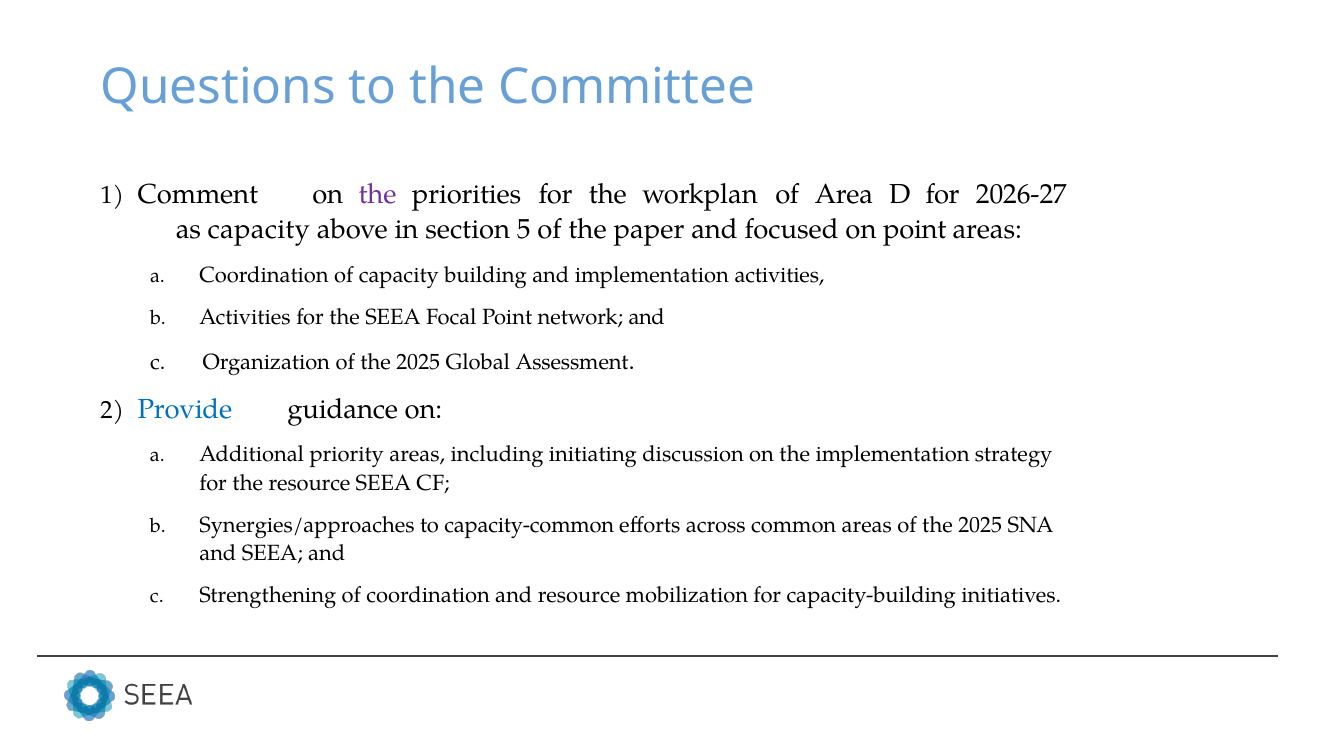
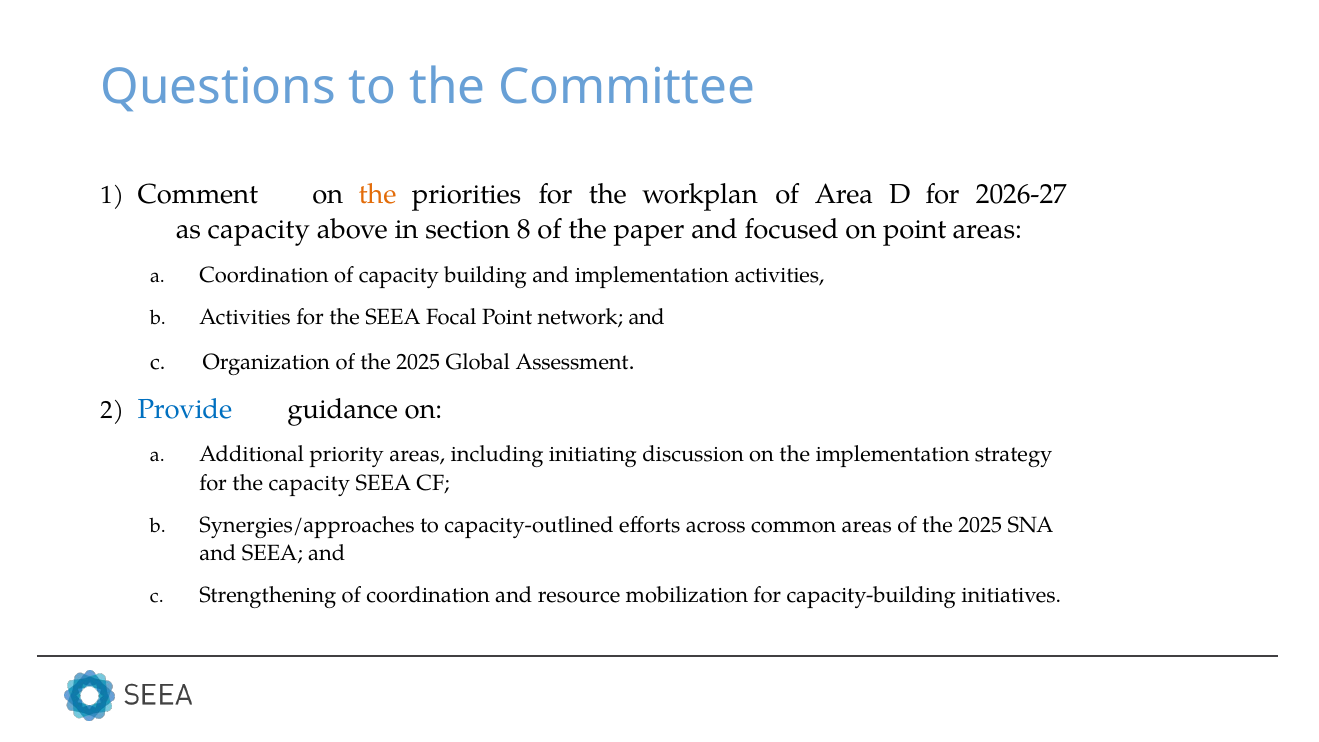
the colour: purple -> orange (378, 194)
5: 5 -> 8 (524, 230)
the resource: resource -> capacity (309, 483)
capacity-common: capacity-common -> capacity-outlined (529, 525)
